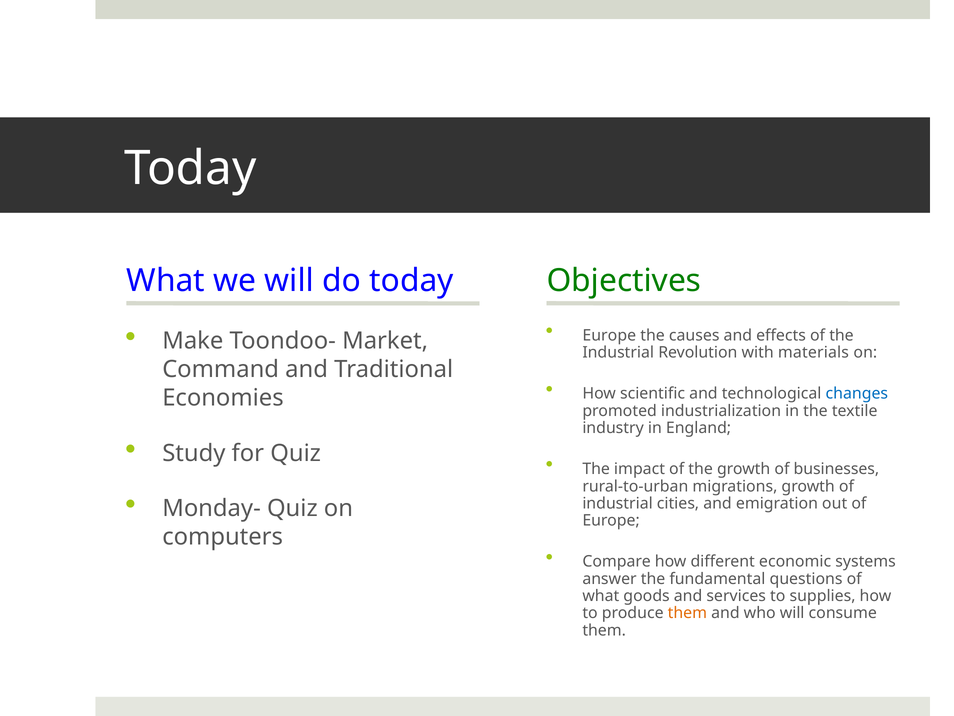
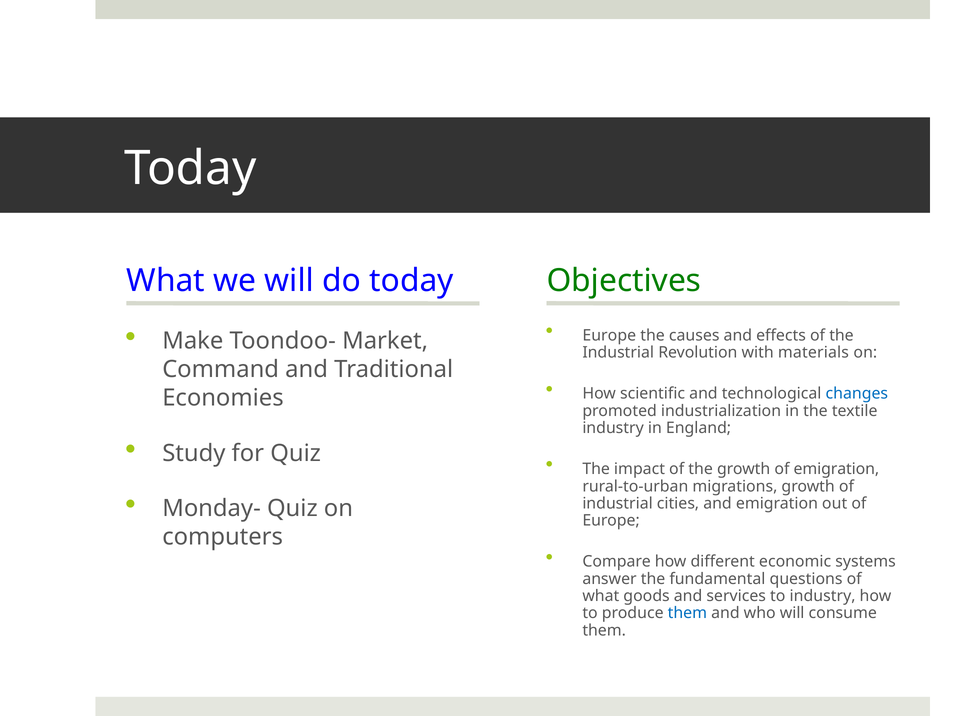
of businesses: businesses -> emigration (836, 469)
to supplies: supplies -> industry (823, 596)
them colour: orange -> blue (687, 613)
